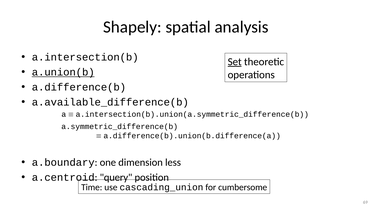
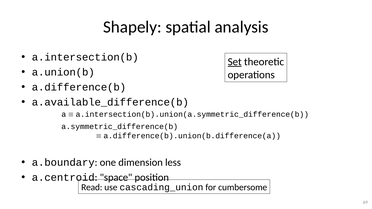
a.union(b underline: present -> none (63, 72)
query: query -> space (116, 178)
Time: Time -> Read (92, 187)
